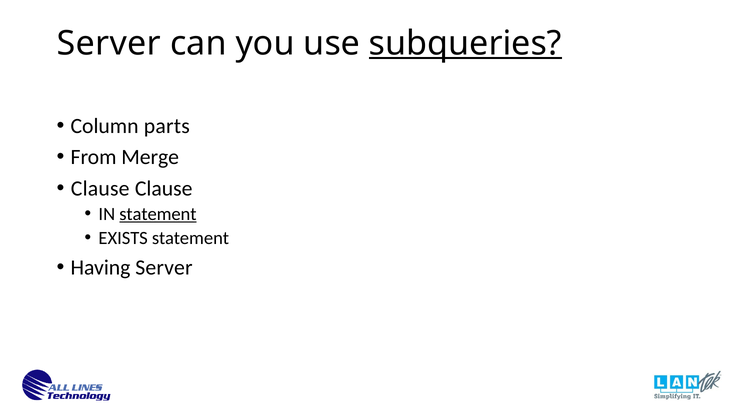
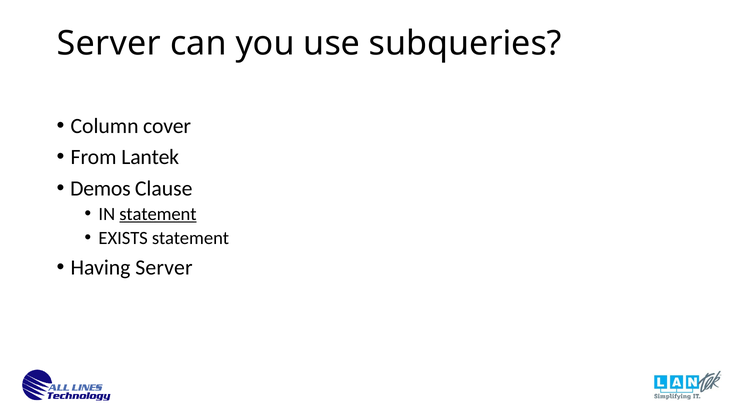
subqueries underline: present -> none (465, 43)
parts: parts -> cover (167, 126)
Merge: Merge -> Lantek (150, 157)
Clause: Clause -> Demos (100, 188)
